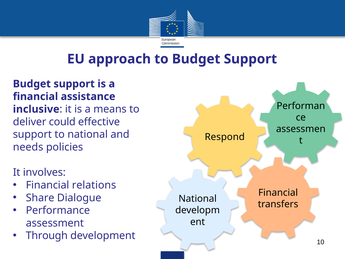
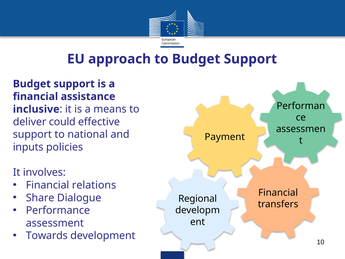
Respond: Respond -> Payment (225, 137)
needs: needs -> inputs (28, 147)
National: National -> Regional (198, 199)
Through: Through -> Towards (47, 236)
